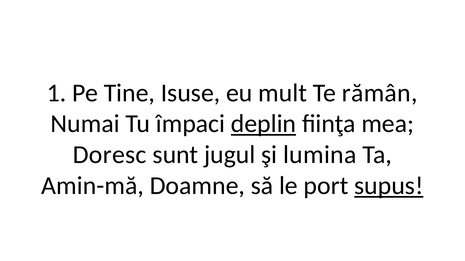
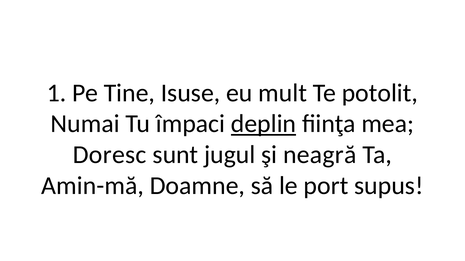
rămân: rămân -> potolit (380, 93)
lumina: lumina -> neagră (320, 155)
supus underline: present -> none (389, 186)
